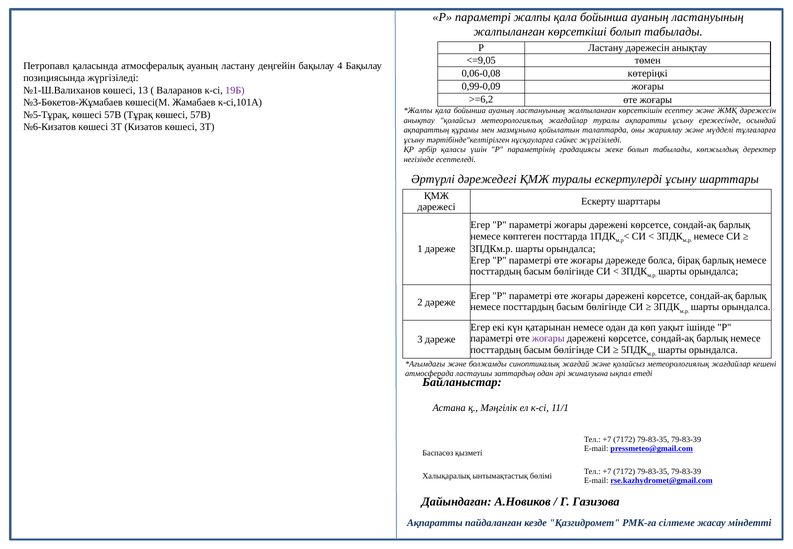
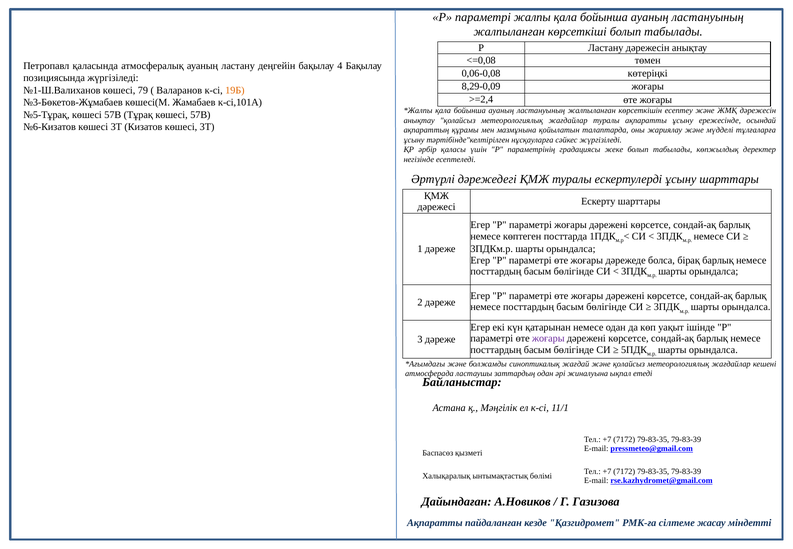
<=9,05: <=9,05 -> <=0,08 (481, 60)
0,99-0,09: 0,99-0,09 -> 8,29-0,09 (481, 86)
13: 13 -> 79 (143, 90)
19Б colour: purple -> orange (235, 90)
>=6,2: >=6,2 -> >=2,4 (481, 100)
